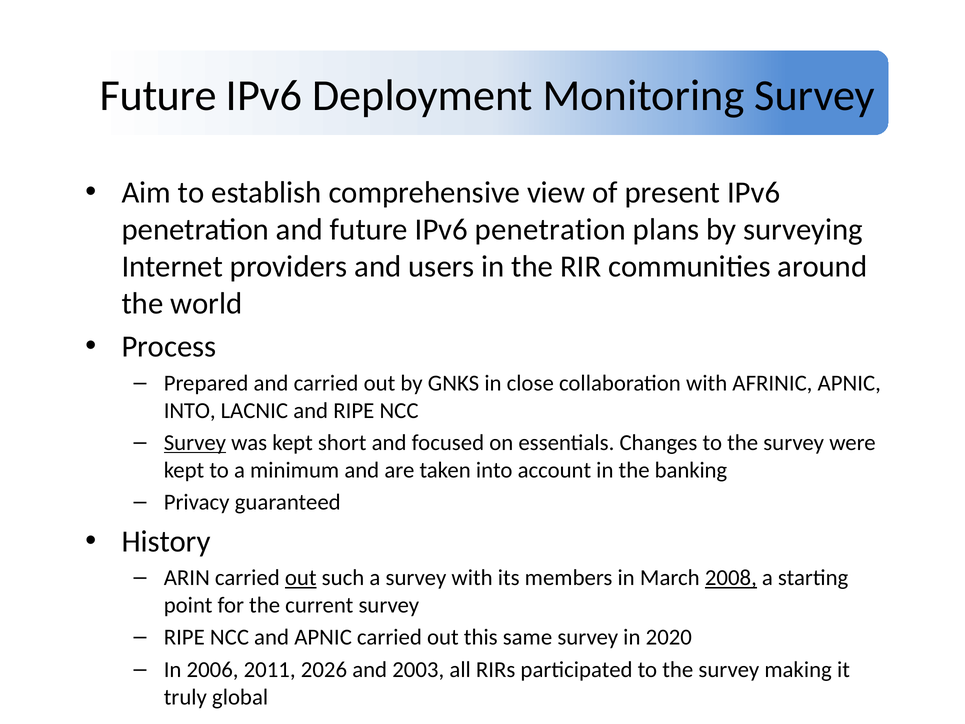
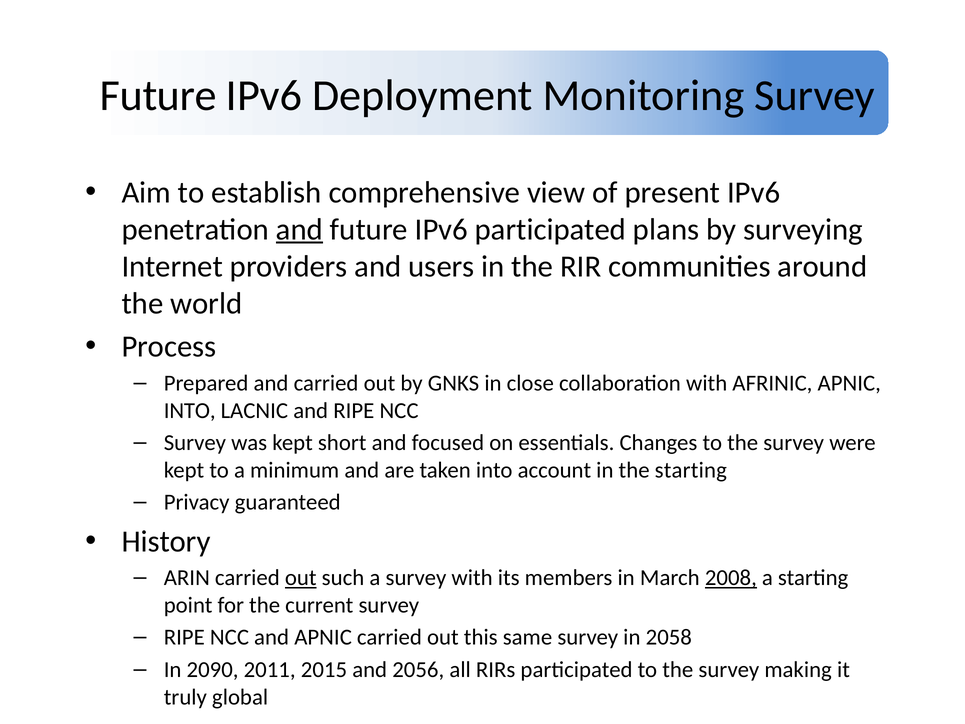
and underline: none -> present (299, 229)
future IPv6 penetration: penetration -> participated (550, 229)
Survey underline: present -> none (195, 443)
the banking: banking -> starting (691, 470)
2020: 2020 -> 2058 (669, 637)
2006: 2006 -> 2090 (213, 669)
2026: 2026 -> 2015 (324, 669)
2003: 2003 -> 2056 (418, 669)
